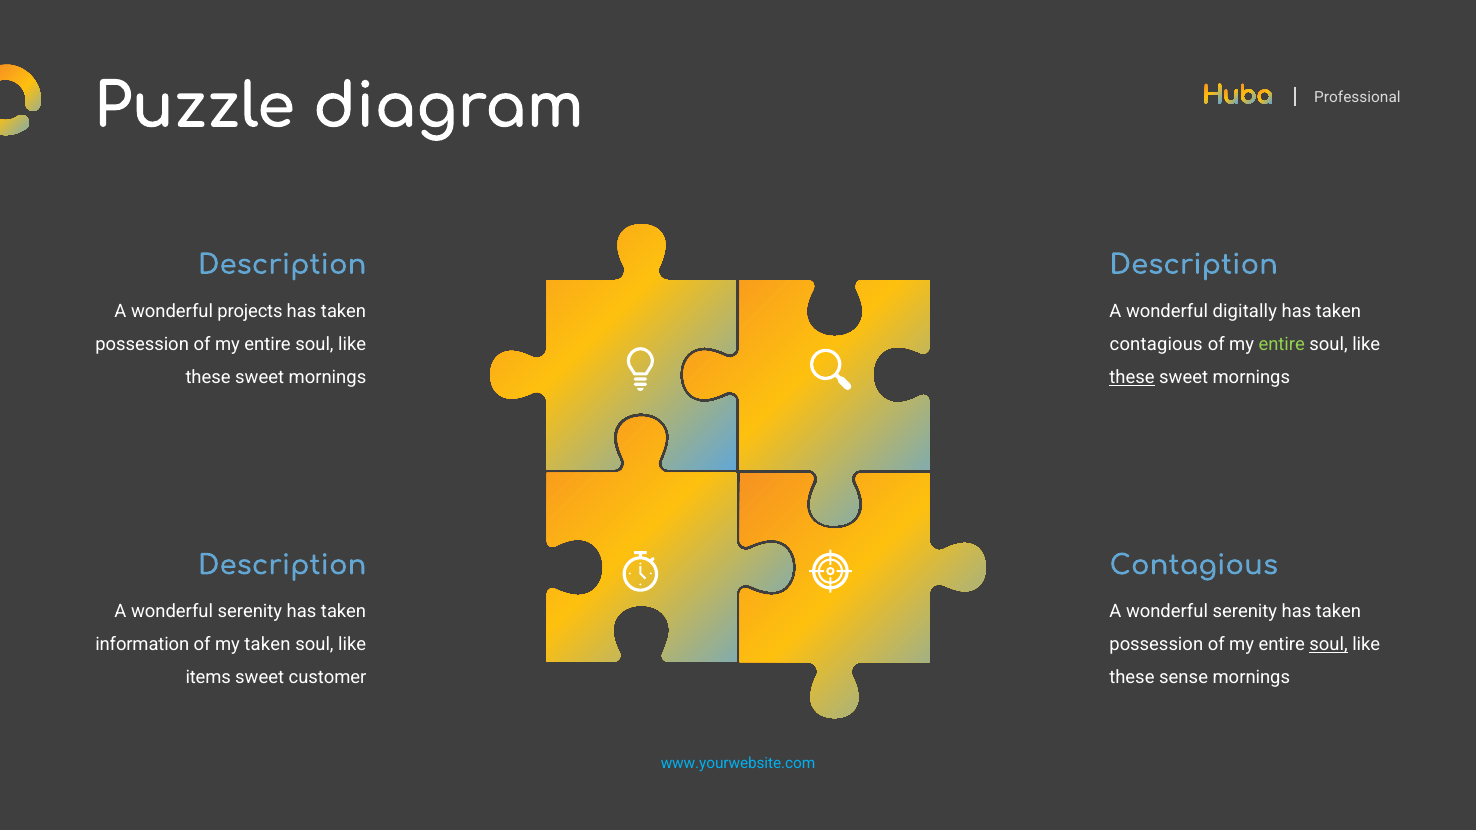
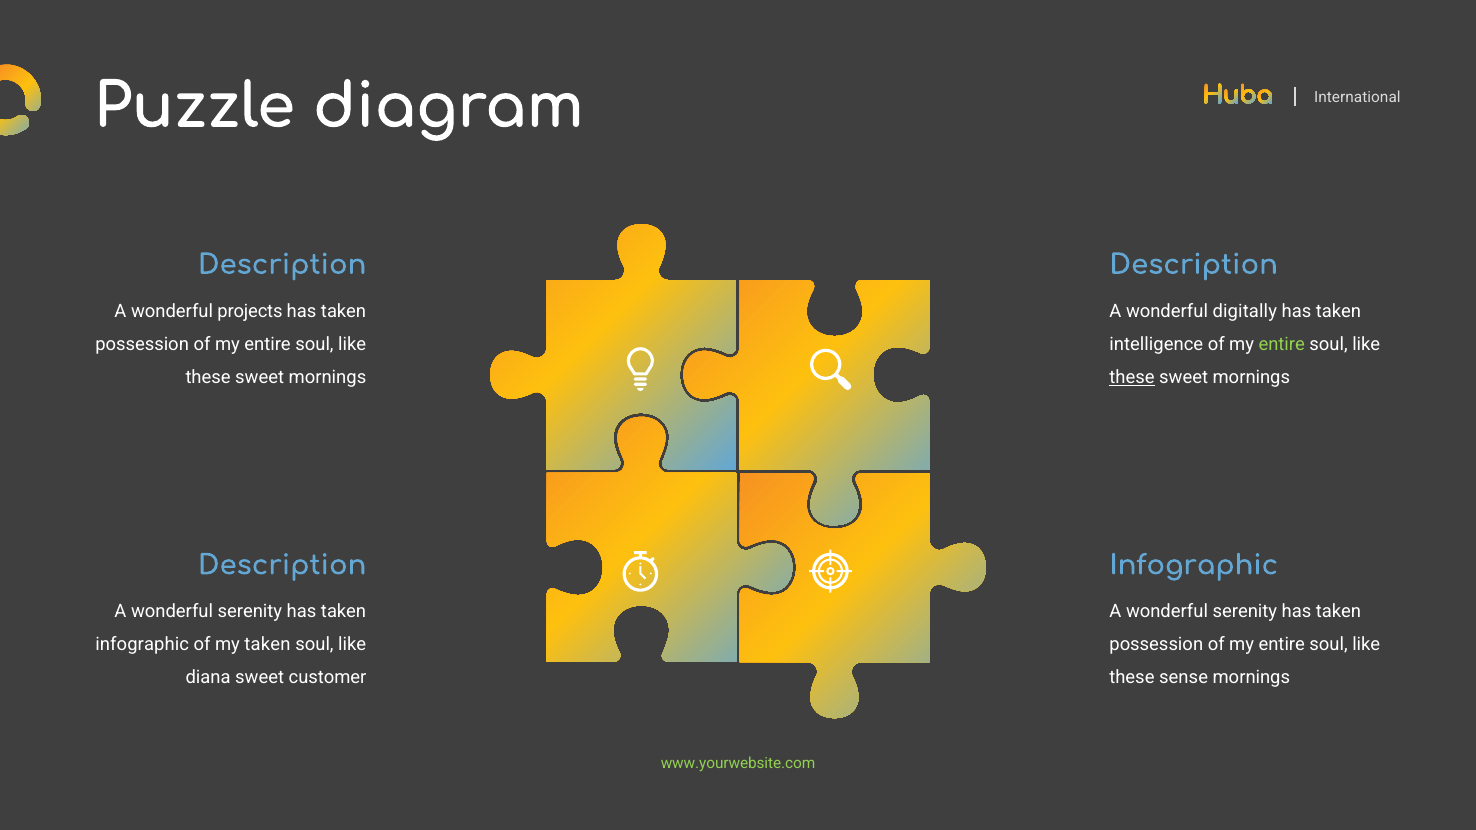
Professional: Professional -> International (1357, 97)
contagious: contagious -> intelligence (1156, 344)
Contagious: Contagious -> Infographic (1194, 565)
information: information -> infographic (142, 645)
soul underline: present -> none (1329, 645)
items: items -> diana (208, 678)
www.yourwebsite.com colour: light blue -> light green (738, 763)
